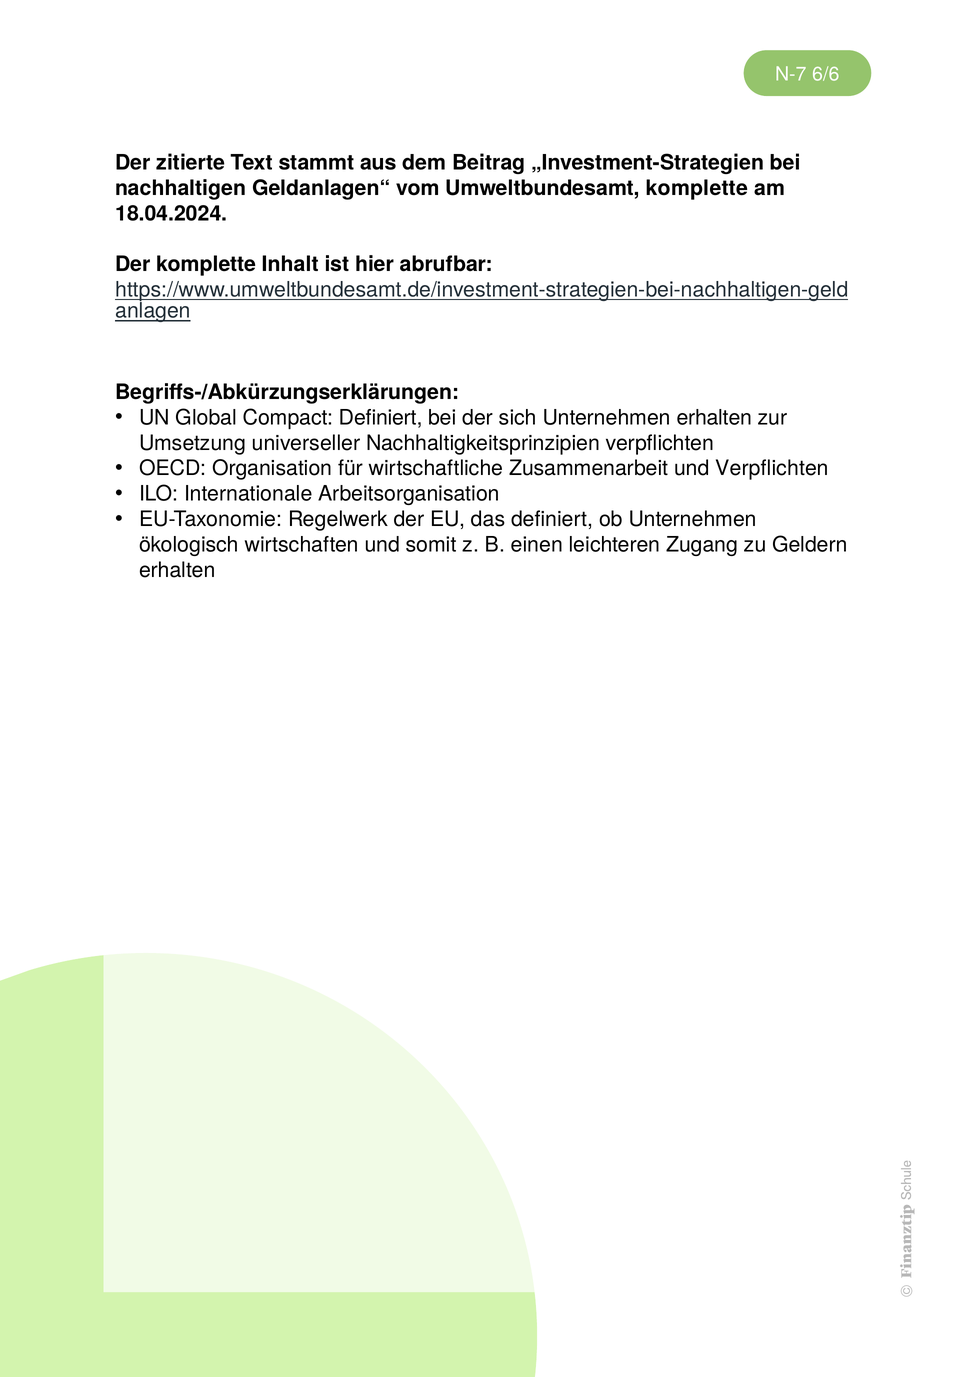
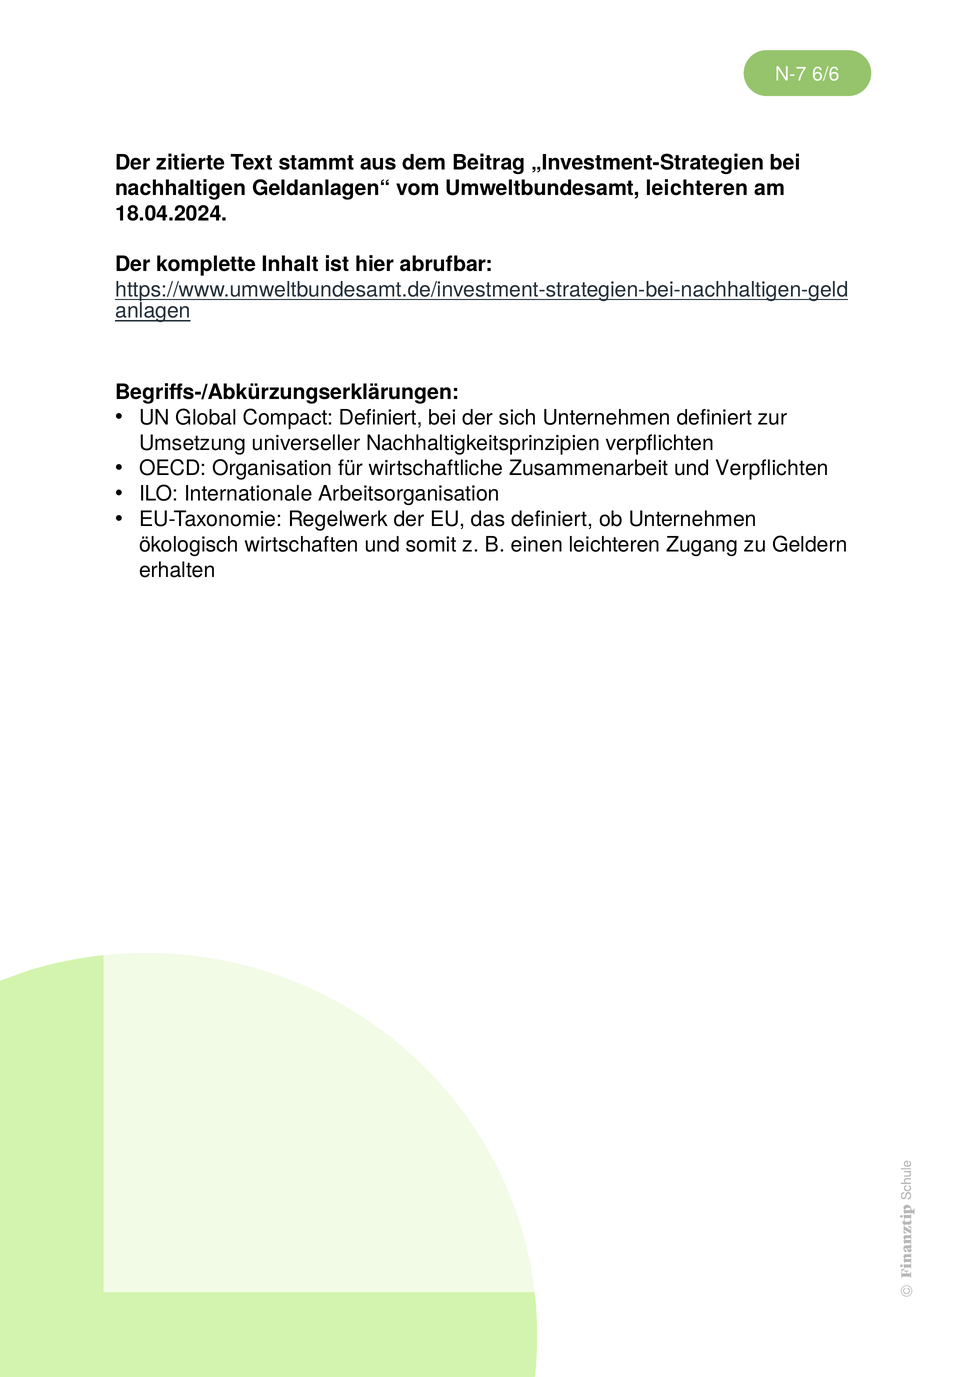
Umweltbundesamt komplette: komplette -> leichteren (697, 188)
Unternehmen erhalten: erhalten -> definiert (714, 418)
